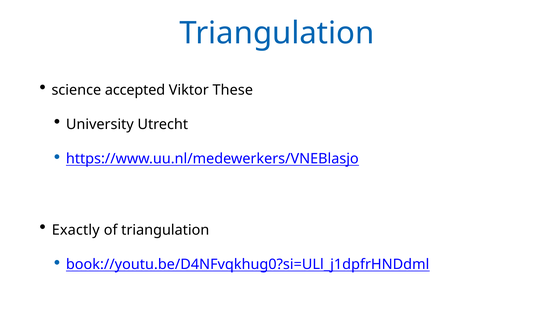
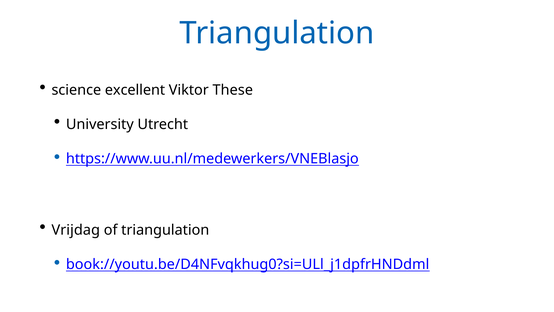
accepted: accepted -> excellent (135, 90)
Exactly: Exactly -> Vrijdag (76, 230)
